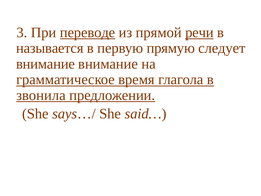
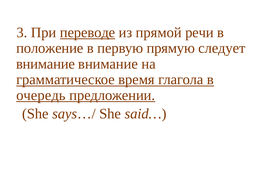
речи underline: present -> none (199, 32)
называется: называется -> положение (50, 48)
звонила: звонила -> очередь (41, 95)
